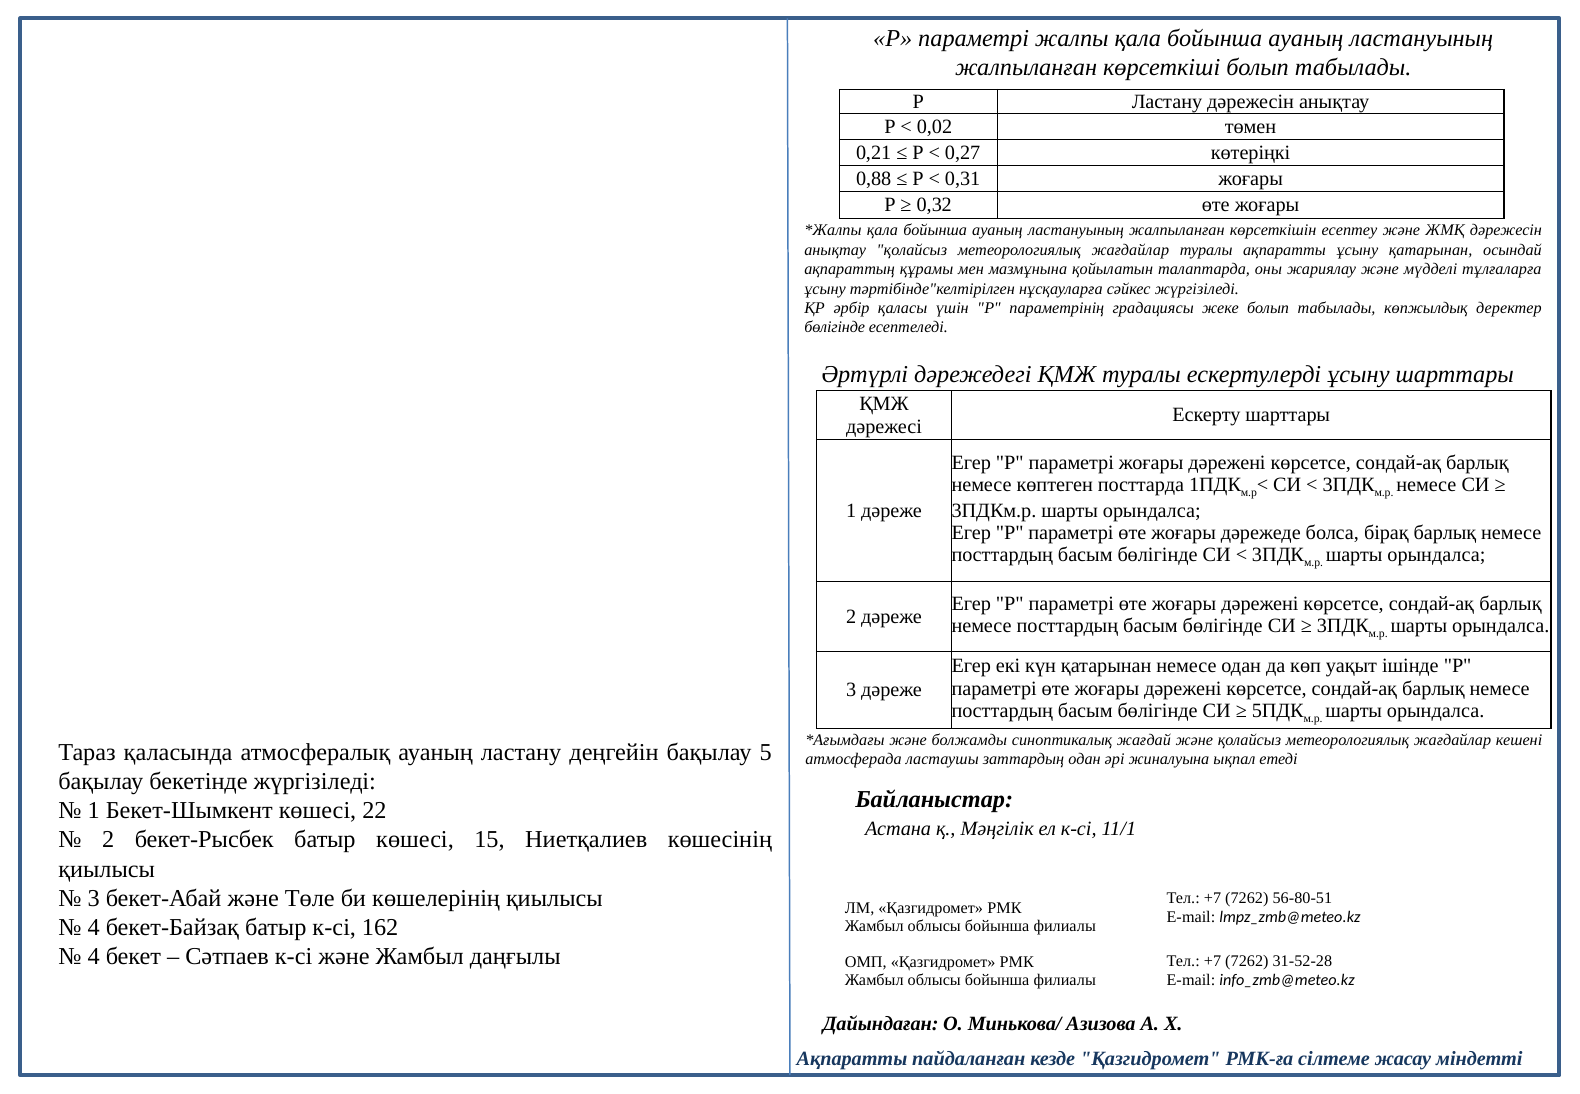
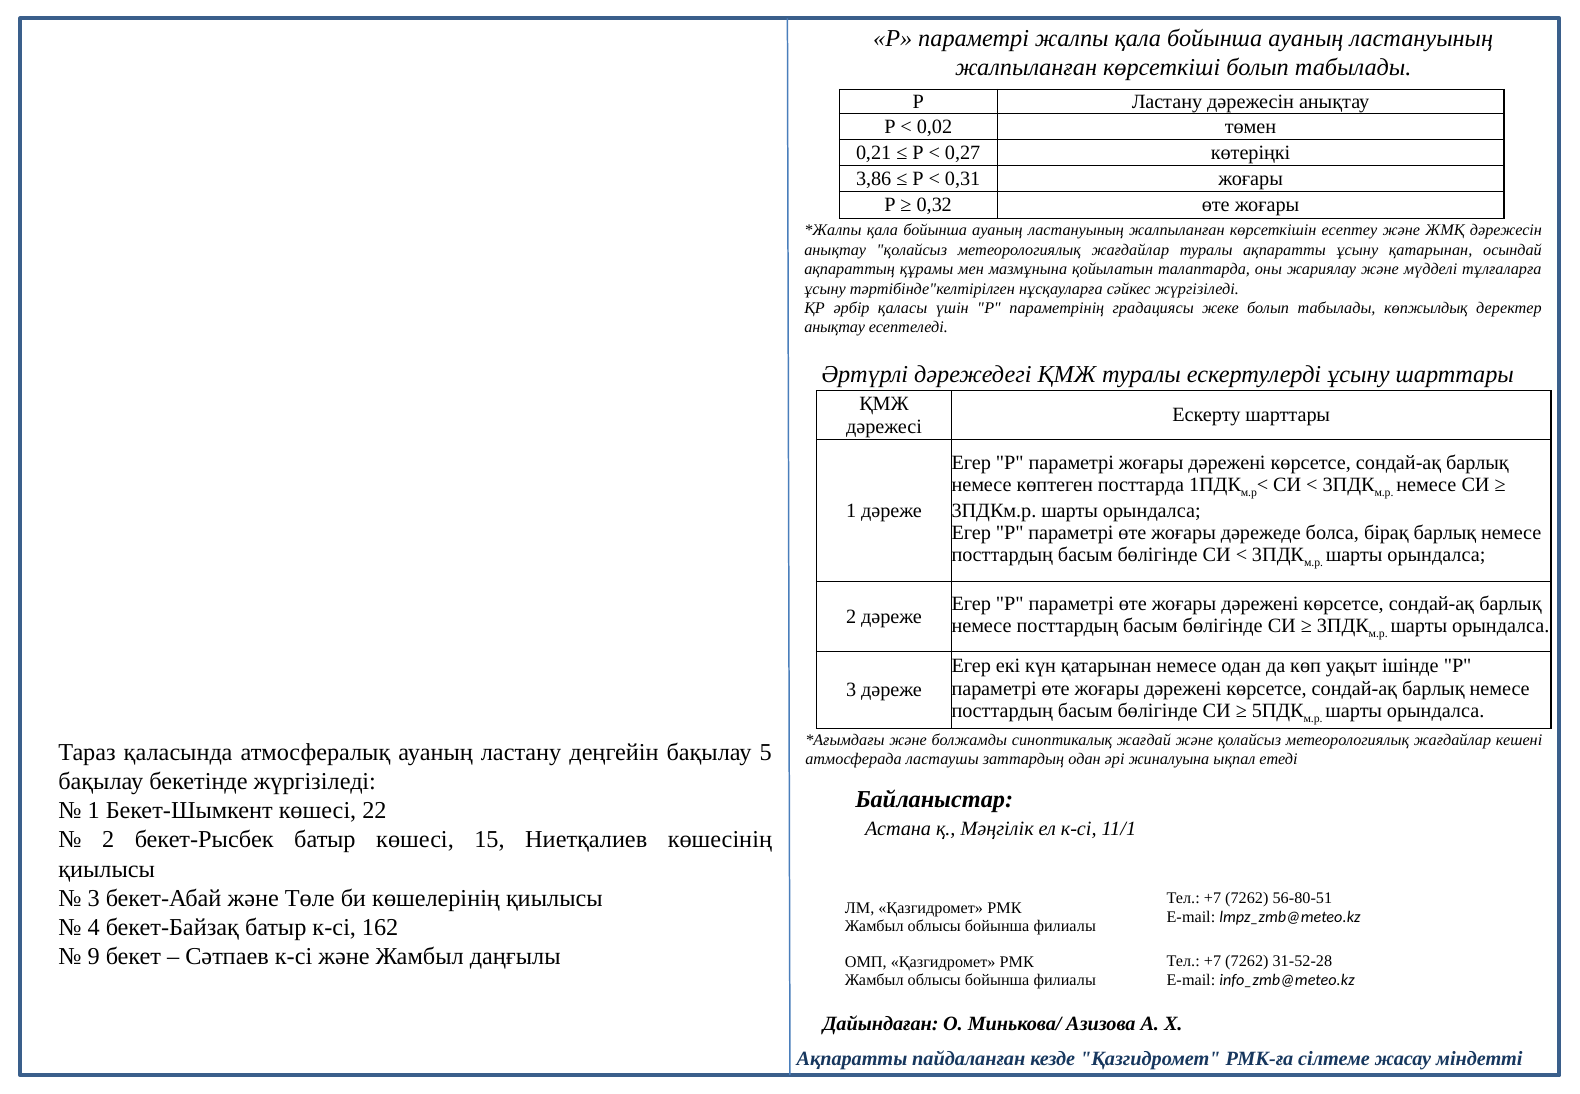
0,88: 0,88 -> 3,86 (874, 179)
бөлігінде: бөлігінде -> анықтау (835, 327)
4: 4 -> 9 (94, 956)
